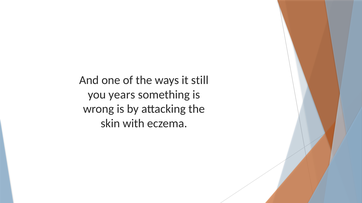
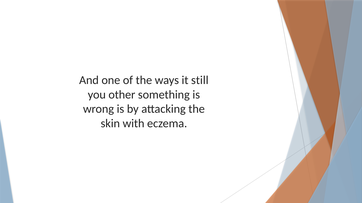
years: years -> other (122, 95)
